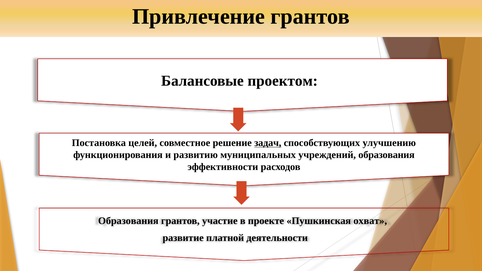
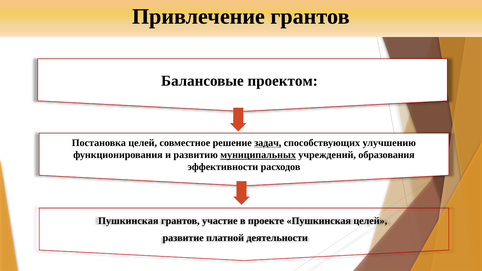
муниципальных underline: none -> present (258, 155)
Образования: Образования -> Пушкинская (128, 221)
Пушкинская охват: охват -> целей (370, 221)
